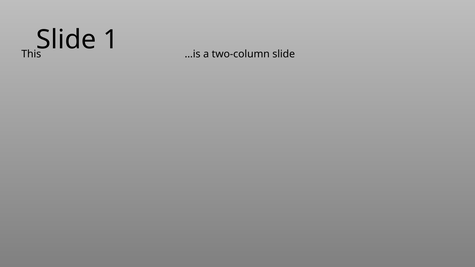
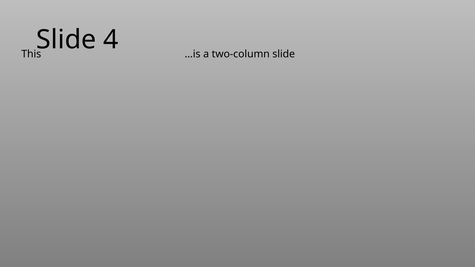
1: 1 -> 4 (111, 40)
